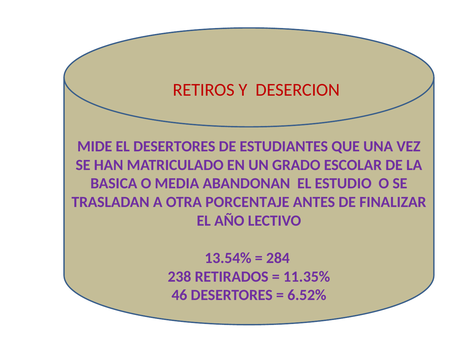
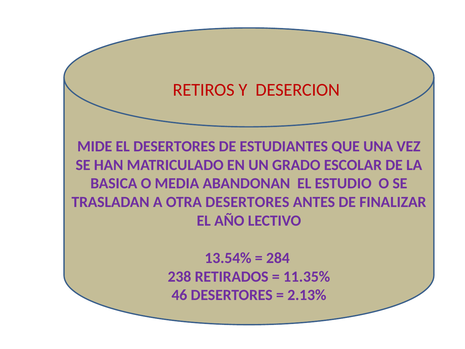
OTRA PORCENTAJE: PORCENTAJE -> DESERTORES (247, 202)
6.52%: 6.52% -> 2.13% (307, 295)
